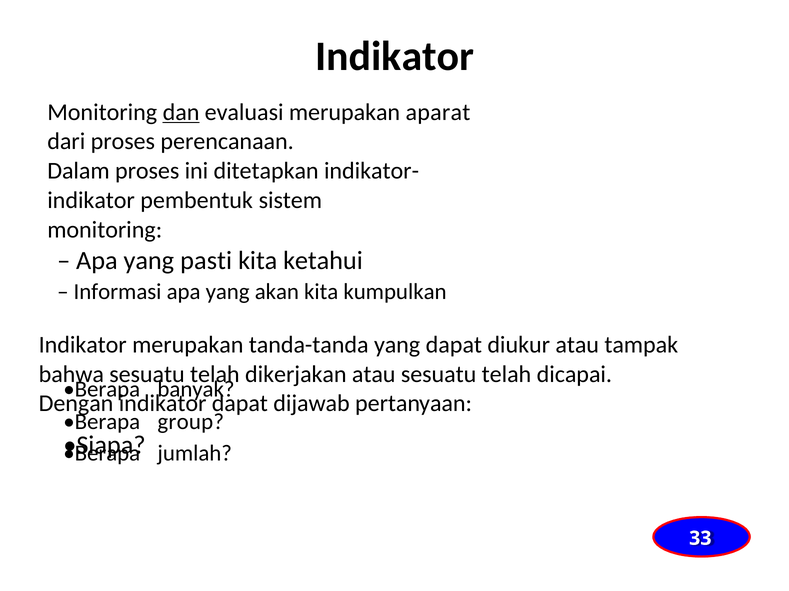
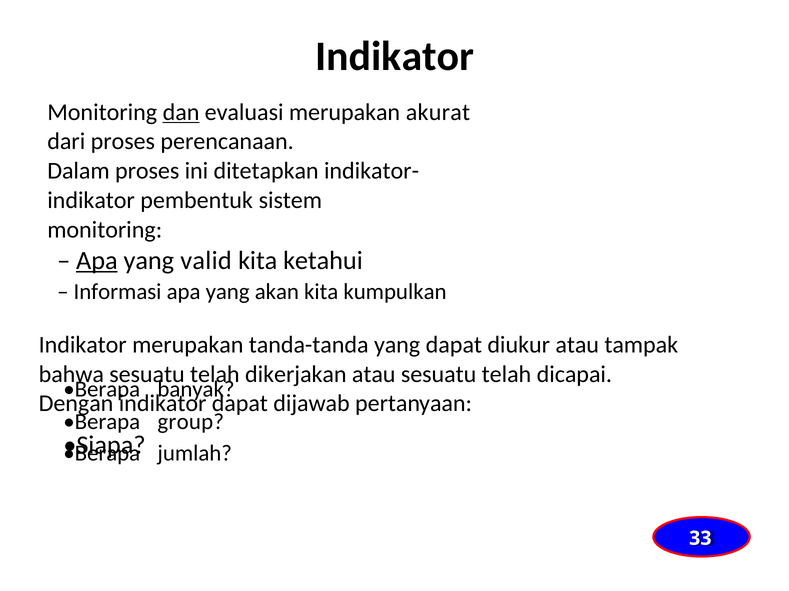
aparat: aparat -> akurat (438, 112)
Apa underline: none -> present (97, 261)
pasti: pasti -> valid (206, 261)
